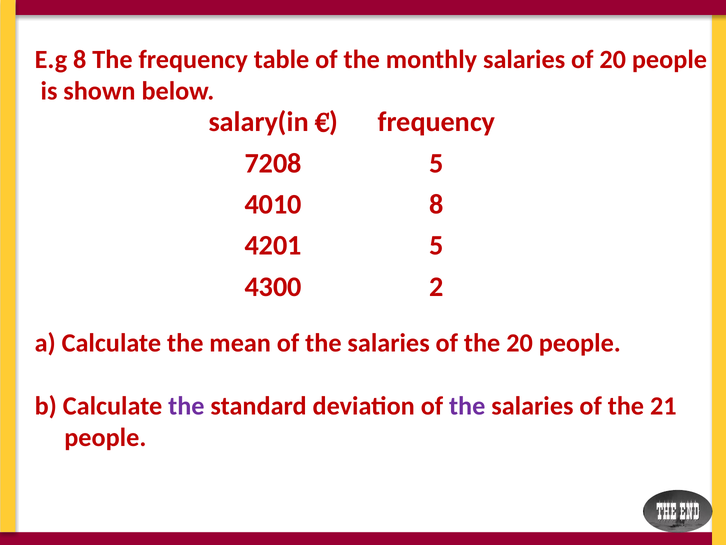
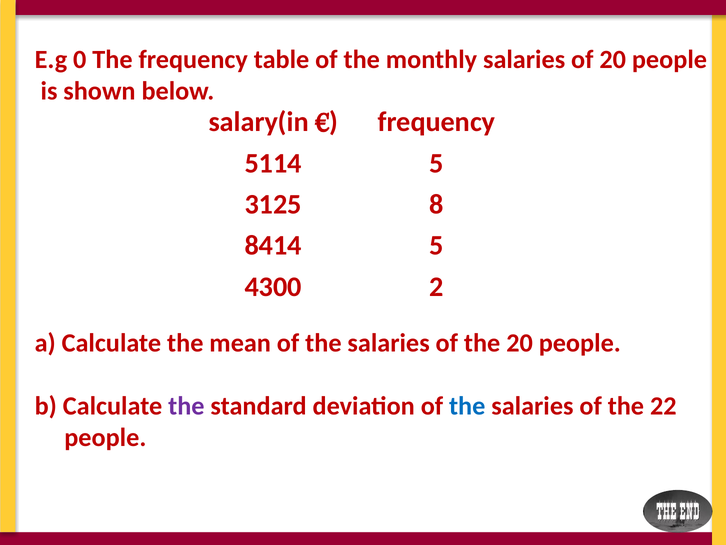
E.g 8: 8 -> 0 (80, 60)
7208: 7208 -> 5114 (273, 163)
4010: 4010 -> 3125 (273, 204)
4201: 4201 -> 8414 (273, 245)
the colour: purple -> blue (467, 406)
21: 21 -> 22 (663, 406)
